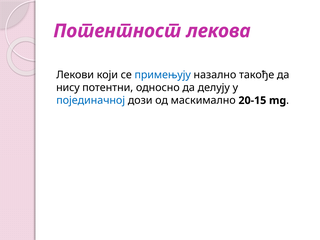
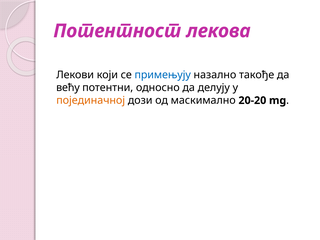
нису: нису -> већу (68, 88)
појединачној colour: blue -> orange (91, 100)
20-15: 20-15 -> 20-20 (252, 100)
